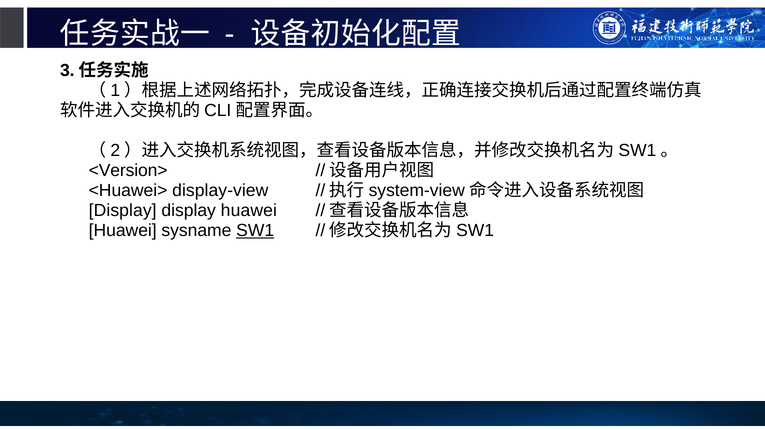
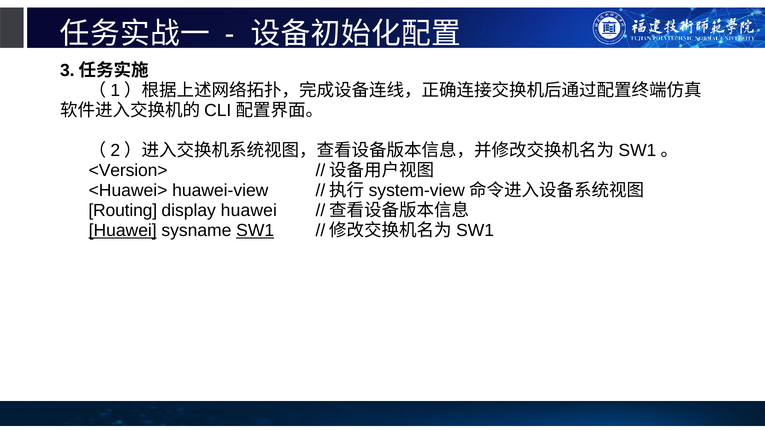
display-view: display-view -> huawei-view (220, 191)
Display: Display -> Routing (123, 211)
Huawei underline: none -> present (123, 230)
